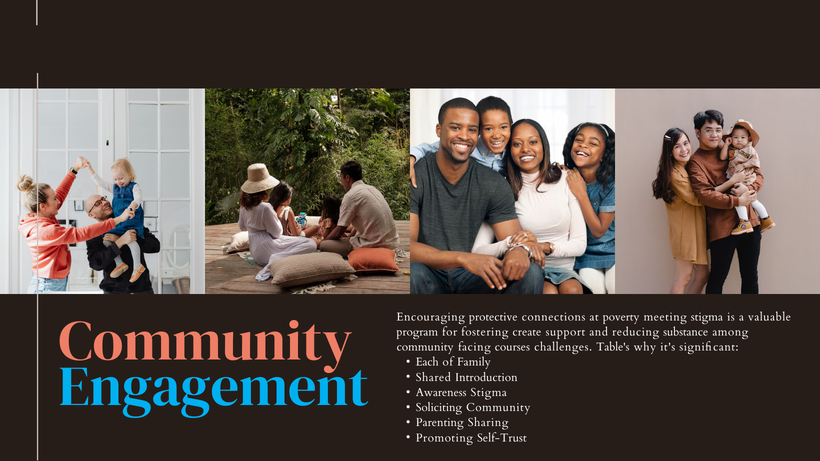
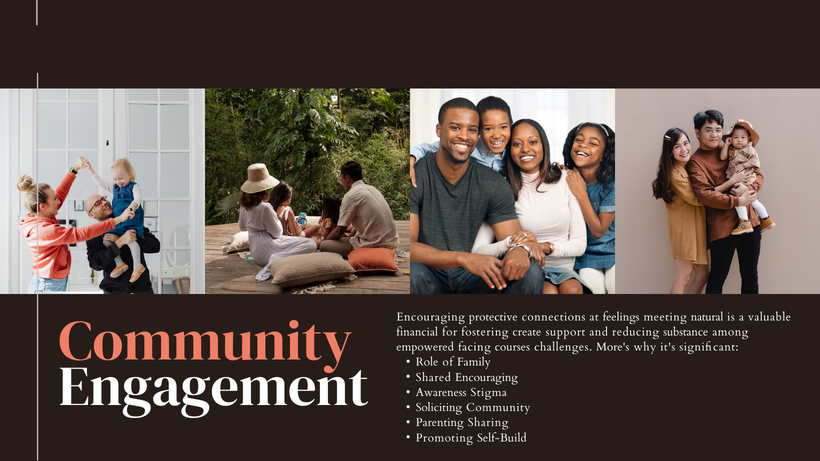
poverty: poverty -> feelings (621, 317)
meeting stigma: stigma -> natural (707, 317)
program: program -> financial (417, 332)
community: community -> empowered (425, 347)
Table's: Table's -> More's (613, 347)
Each: Each -> Role (427, 362)
Engagement colour: light blue -> white (214, 387)
Shared Introduction: Introduction -> Encouraging (486, 378)
Self-Trust: Self-Trust -> Self-Build (502, 438)
